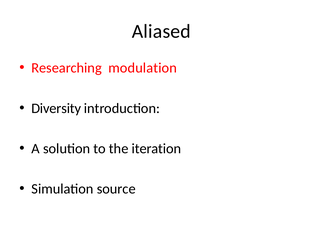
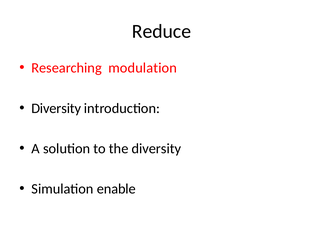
Aliased: Aliased -> Reduce (161, 31)
the iteration: iteration -> diversity (156, 148)
source: source -> enable (116, 188)
